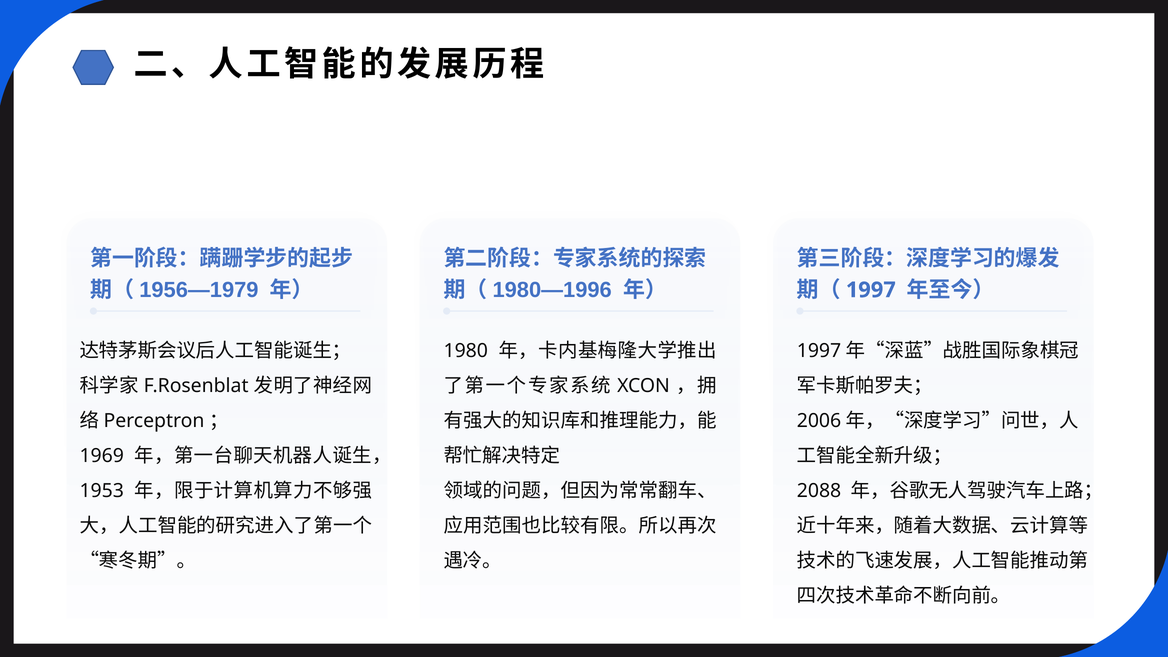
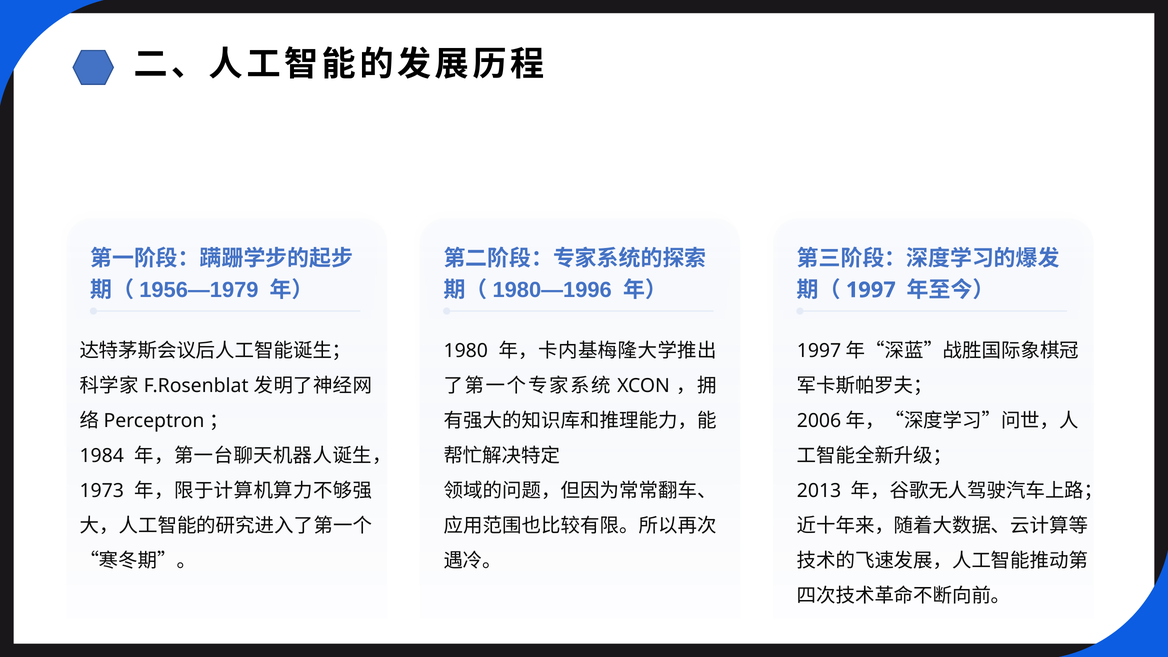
1969: 1969 -> 1984 (102, 456)
1953: 1953 -> 1973 (102, 491)
2088: 2088 -> 2013 (819, 491)
